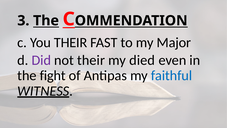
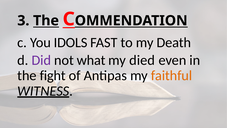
You THEIR: THEIR -> IDOLS (71, 42)
Major: Major -> Death (174, 42)
not their: their -> what (91, 60)
faithful colour: blue -> orange (172, 75)
